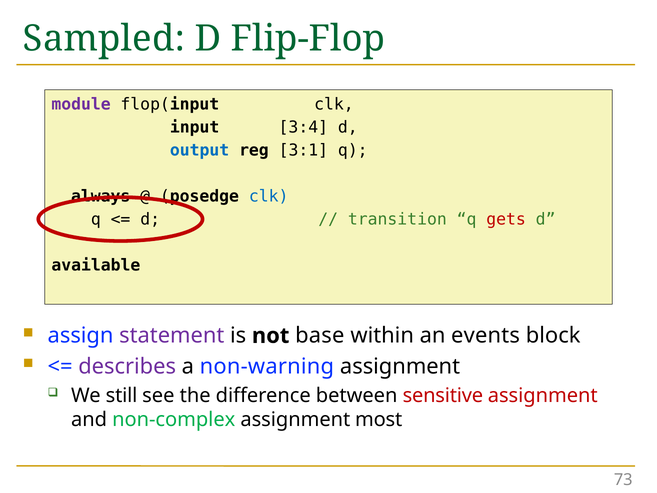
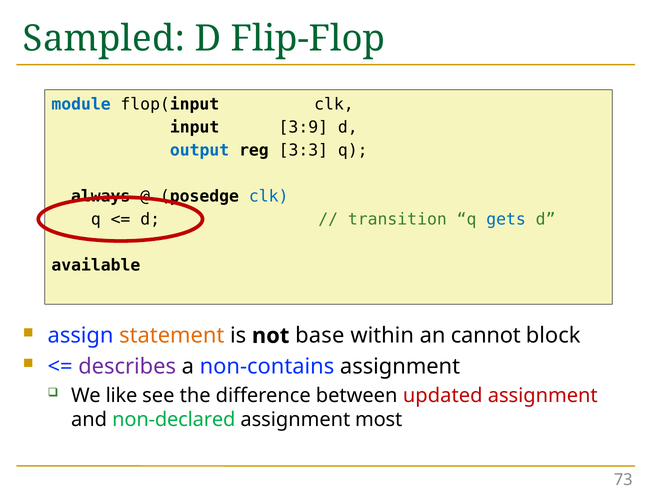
module colour: purple -> blue (81, 104)
3:4: 3:4 -> 3:9 (303, 127)
3:1: 3:1 -> 3:3 (303, 150)
gets colour: red -> blue (506, 219)
statement colour: purple -> orange (172, 336)
events: events -> cannot (486, 336)
non-warning: non-warning -> non-contains (267, 366)
still: still -> like (122, 395)
sensitive: sensitive -> updated (443, 395)
non-complex: non-complex -> non-declared (174, 419)
